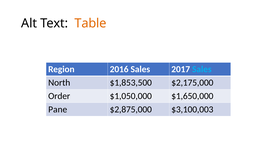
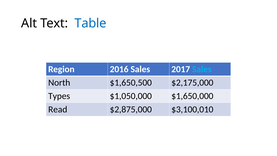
Table colour: orange -> blue (91, 23)
$1,853,500: $1,853,500 -> $1,650,500 (131, 83)
Order: Order -> Types (59, 96)
Pane: Pane -> Read (58, 109)
$3,100,003: $3,100,003 -> $3,100,010 (192, 109)
